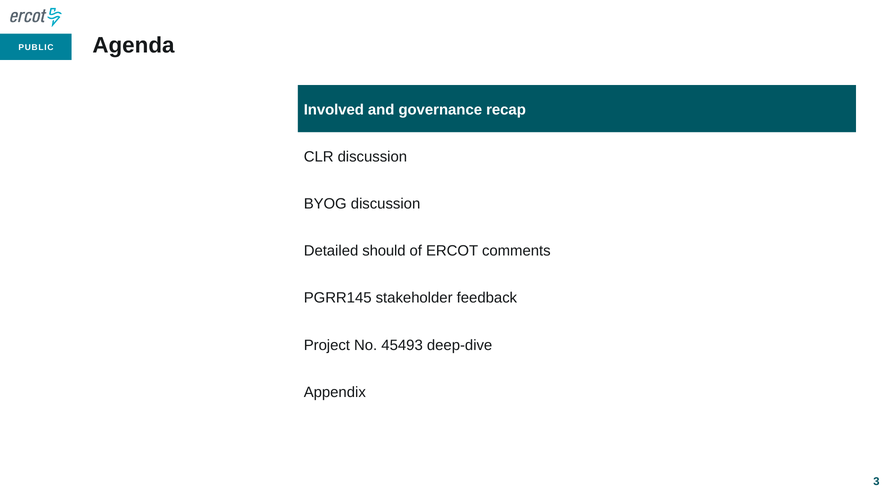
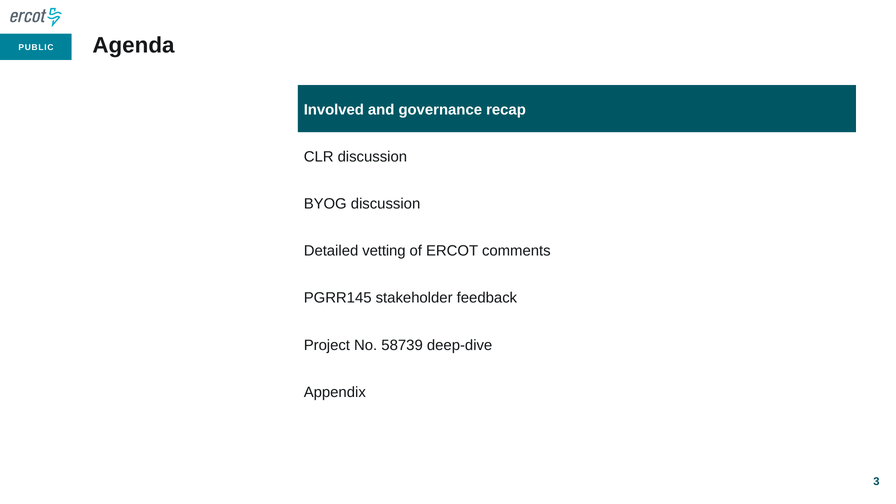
should: should -> vetting (384, 251)
45493: 45493 -> 58739 (402, 345)
